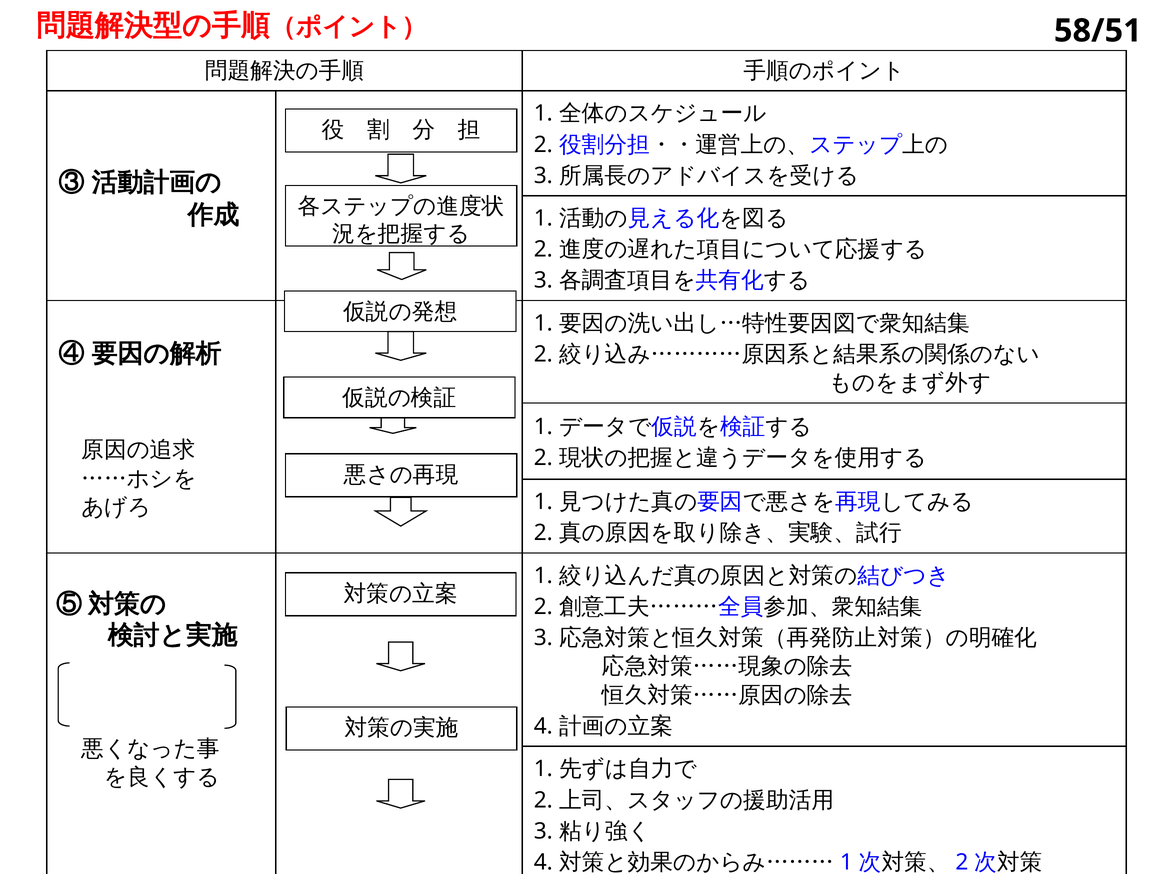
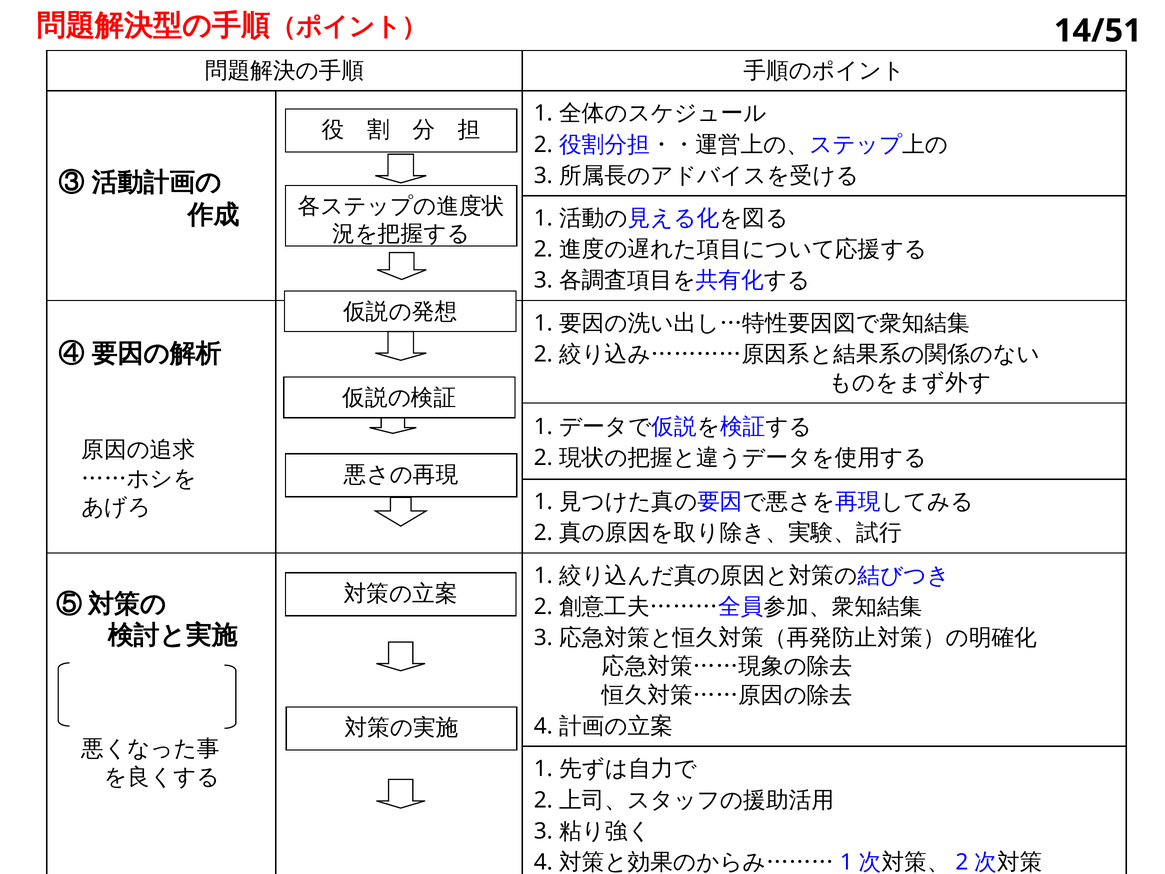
58/51: 58/51 -> 14/51 (1098, 31)
